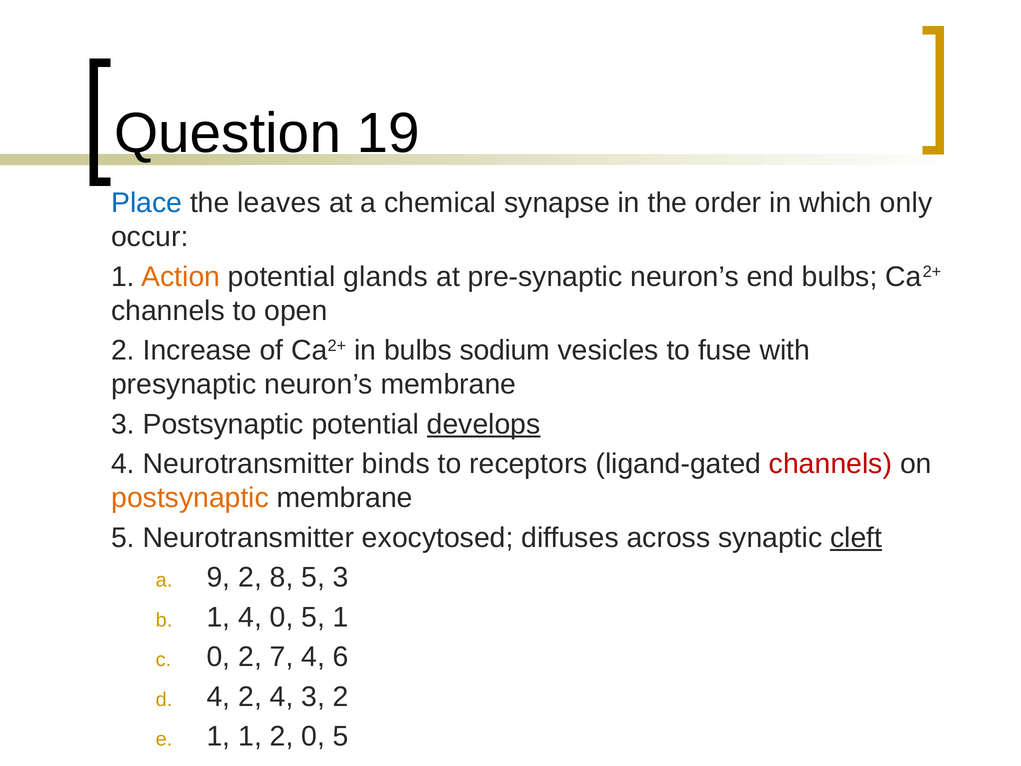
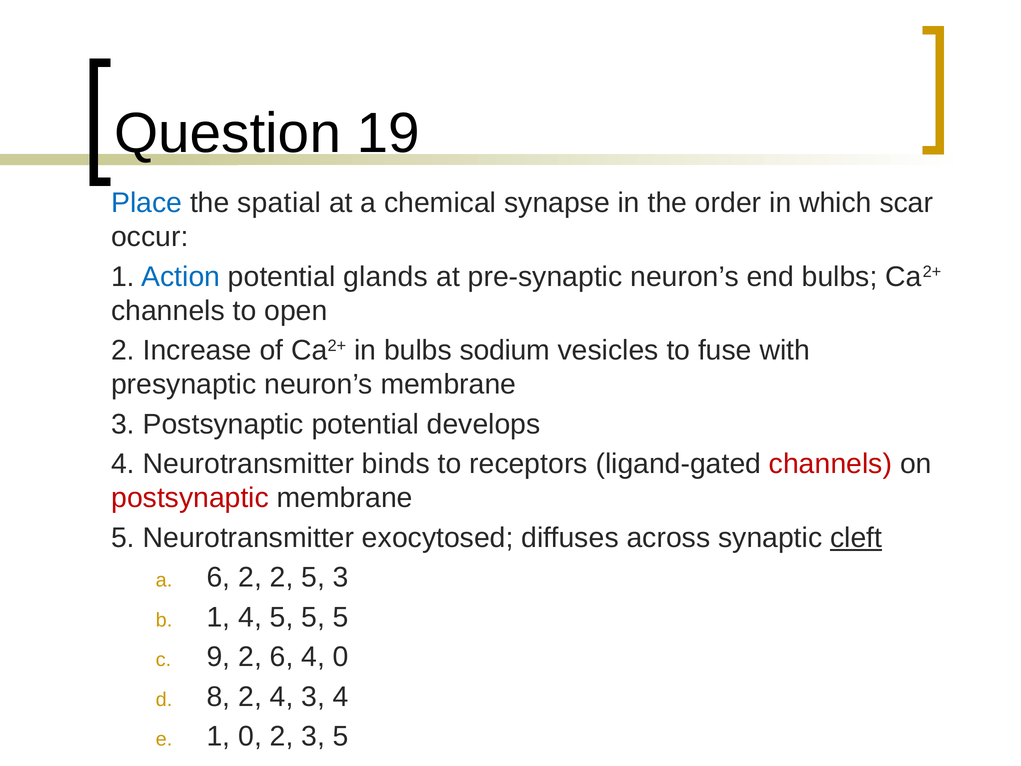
leaves: leaves -> spatial (279, 203)
only: only -> scar (906, 203)
Action colour: orange -> blue (181, 277)
develops underline: present -> none (484, 424)
postsynaptic colour: orange -> red (190, 498)
a 9: 9 -> 6 (219, 577)
2 8: 8 -> 2 (282, 577)
4 0: 0 -> 5 (282, 617)
1: 1 -> 5 (341, 617)
0: 0 -> 9 (219, 657)
2 7: 7 -> 6 (282, 657)
4 6: 6 -> 0 (341, 657)
4: 4 -> 8 (219, 696)
3 2: 2 -> 4 (341, 696)
1 1: 1 -> 0 (250, 736)
2 0: 0 -> 3 (313, 736)
